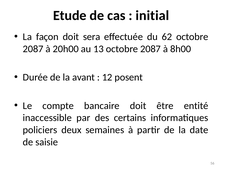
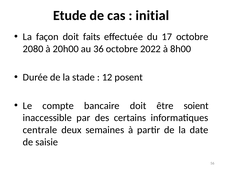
sera: sera -> faits (92, 37)
62: 62 -> 17 (167, 37)
2087: 2087 -> 2080 (33, 49)
13: 13 -> 36 (99, 49)
2087: 2087 -> 2022 (151, 49)
avant: avant -> stade (84, 77)
entité: entité -> soient (196, 106)
policiers: policiers -> centrale (40, 130)
